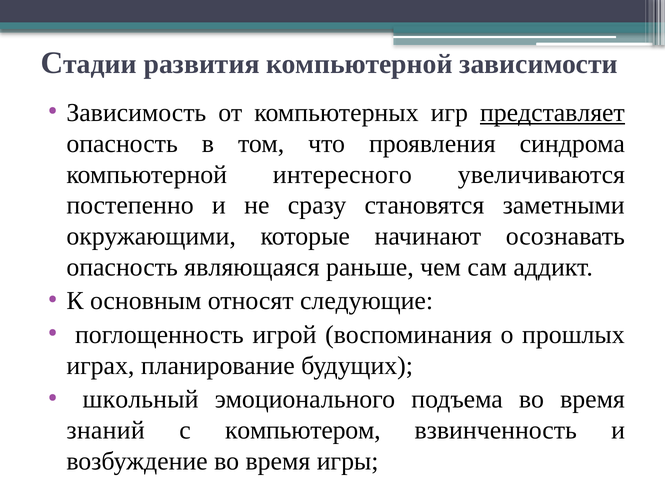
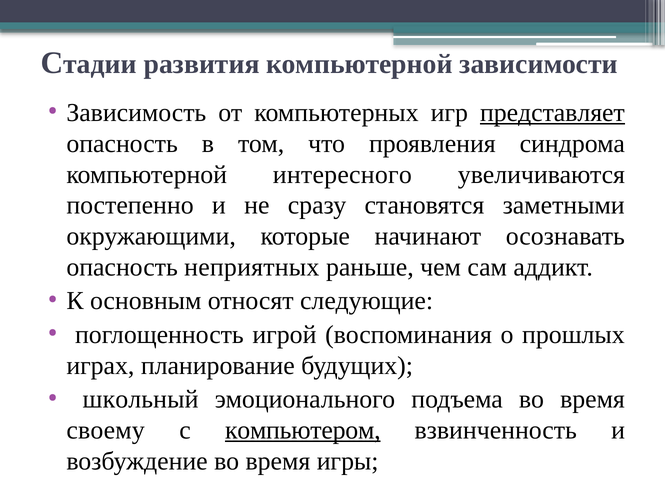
являющаяся: являющаяся -> неприятных (252, 268)
знаний: знаний -> своему (106, 431)
компьютером underline: none -> present (303, 431)
